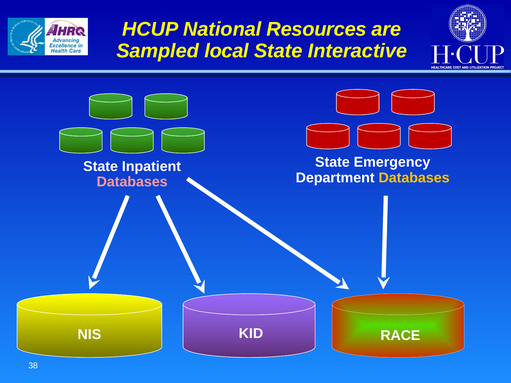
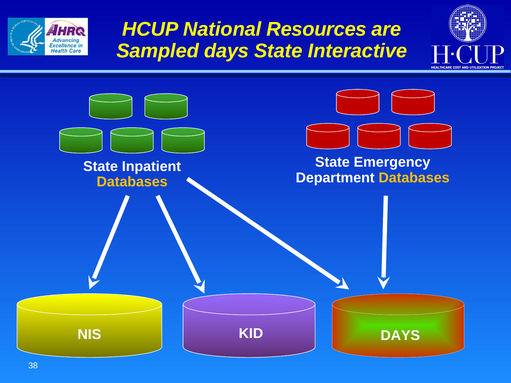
Sampled local: local -> days (227, 51)
Databases colour: pink -> yellow (132, 182)
KID RACE: RACE -> DAYS (400, 336)
